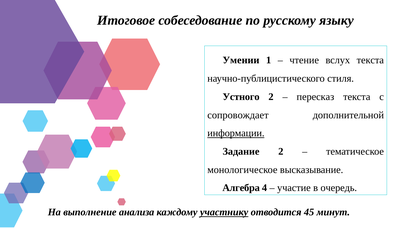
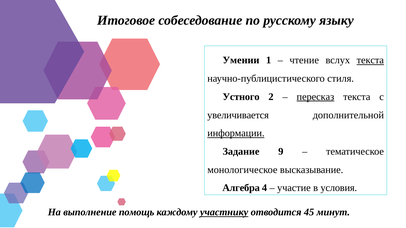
текста underline: none -> present (370, 60)
пересказ underline: none -> present (315, 97)
сопровождает: сопровождает -> увеличивается (238, 115)
Задание 2: 2 -> 9 (281, 152)
очередь: очередь -> условия (339, 188)
анализа: анализа -> помощь (137, 213)
